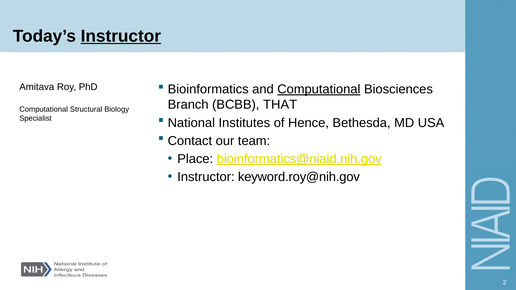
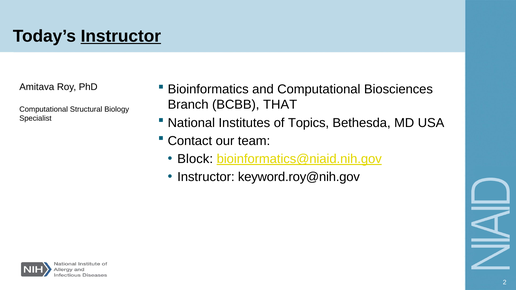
Computational underline: present -> none (319, 89)
Hence: Hence -> Topics (309, 123)
Place: Place -> Block (195, 159)
